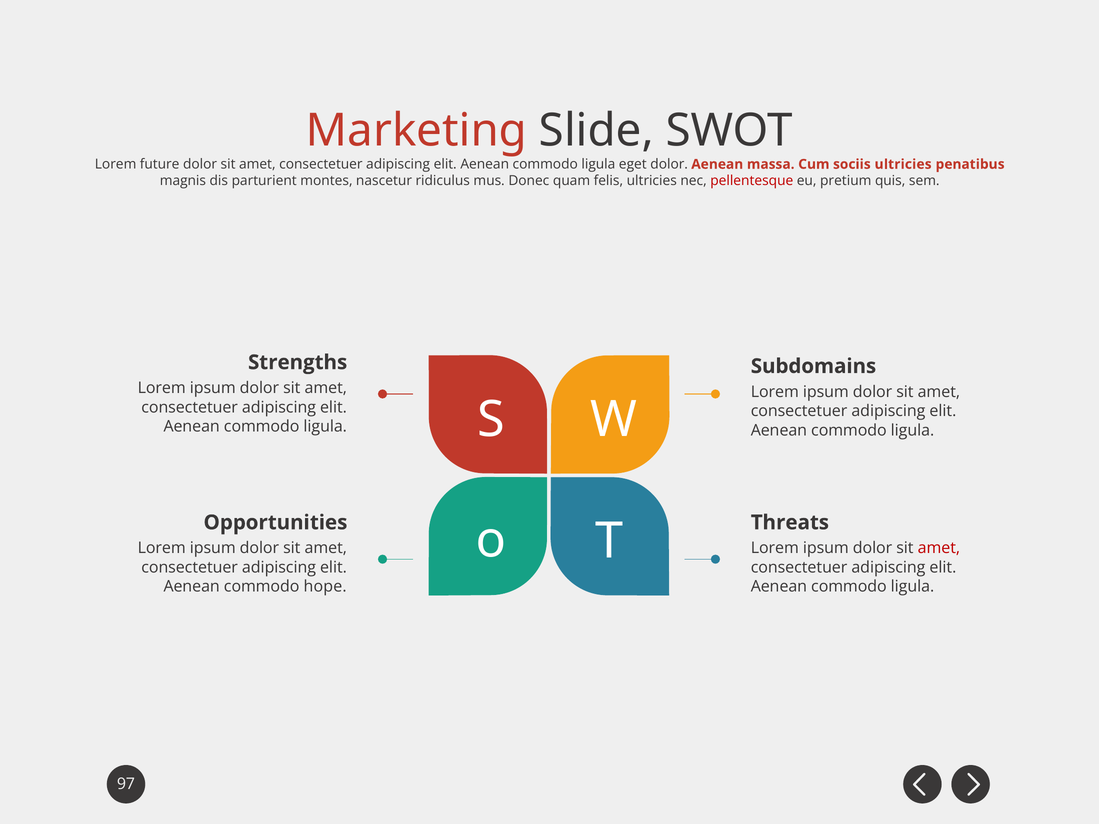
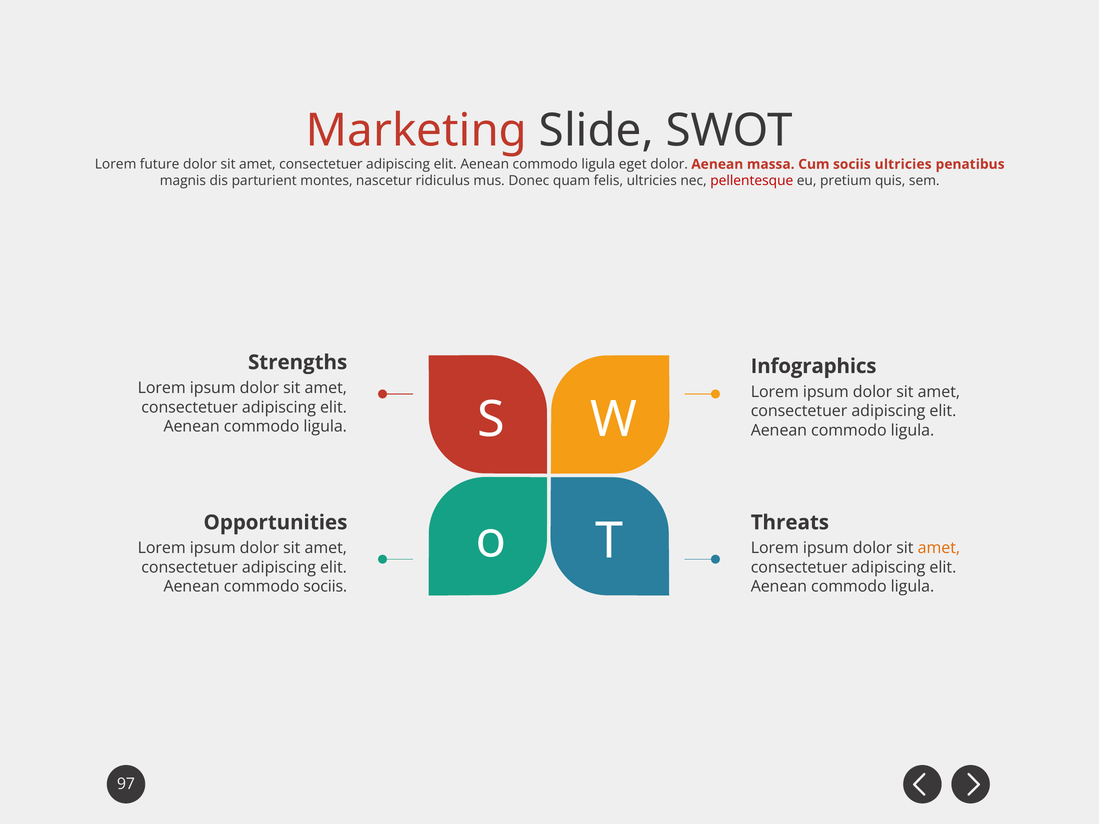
Subdomains: Subdomains -> Infographics (814, 366)
amet colour: red -> orange (939, 548)
commodo hope: hope -> sociis (325, 587)
